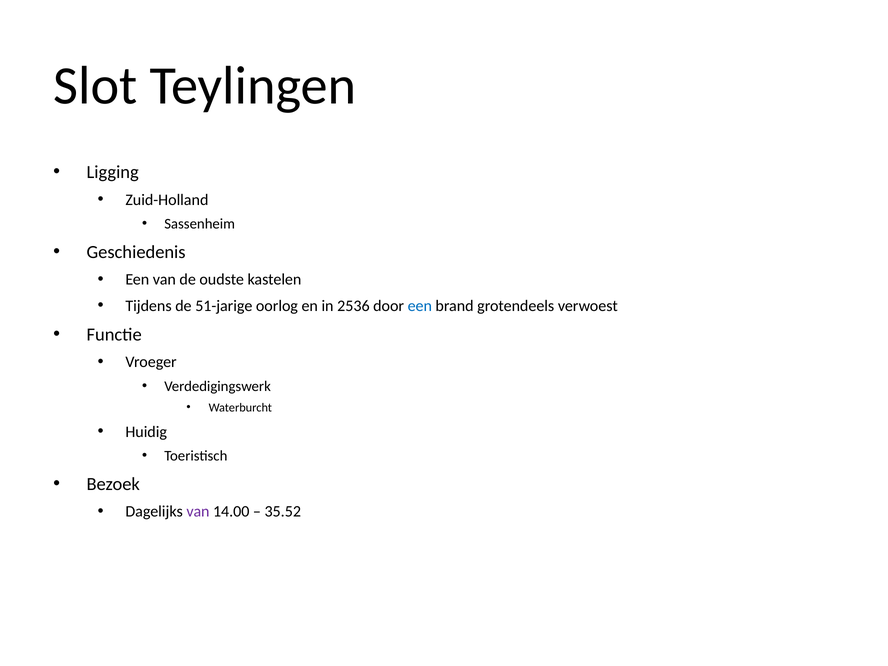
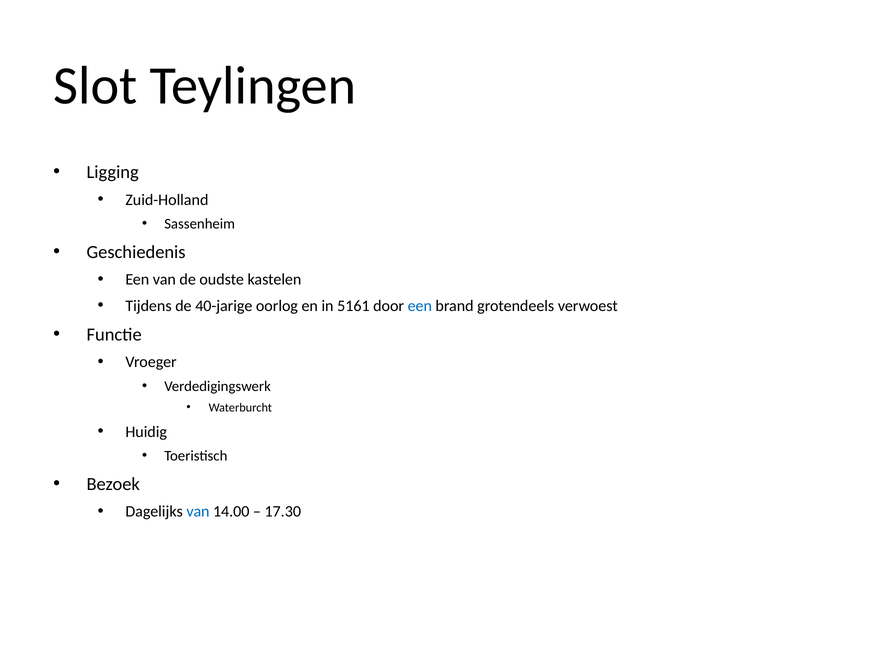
51-jarige: 51-jarige -> 40-jarige (224, 306)
2536: 2536 -> 5161 (353, 306)
van colour: purple -> blue (198, 512)
35.52: 35.52 -> 17.30 (283, 512)
